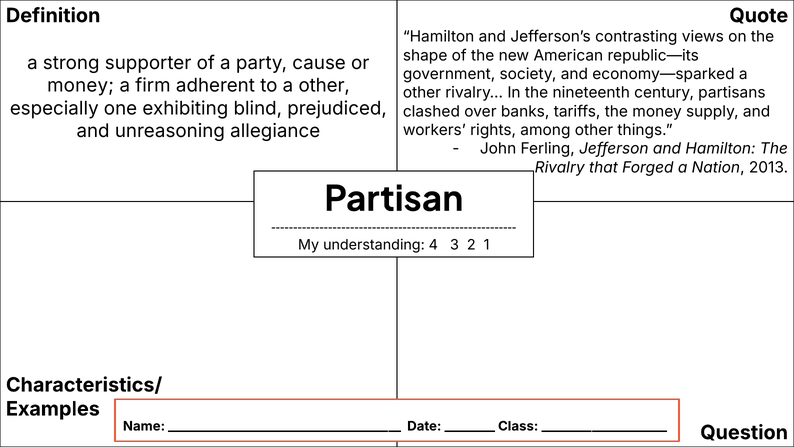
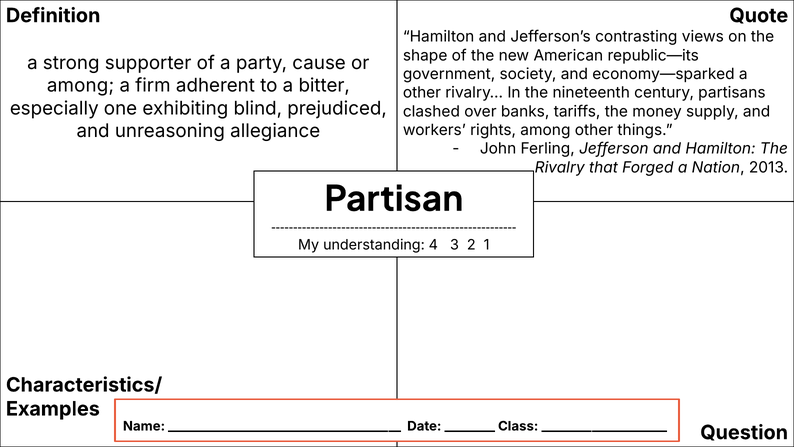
money: money -> among (81, 86)
to a other: other -> bitter (324, 86)
